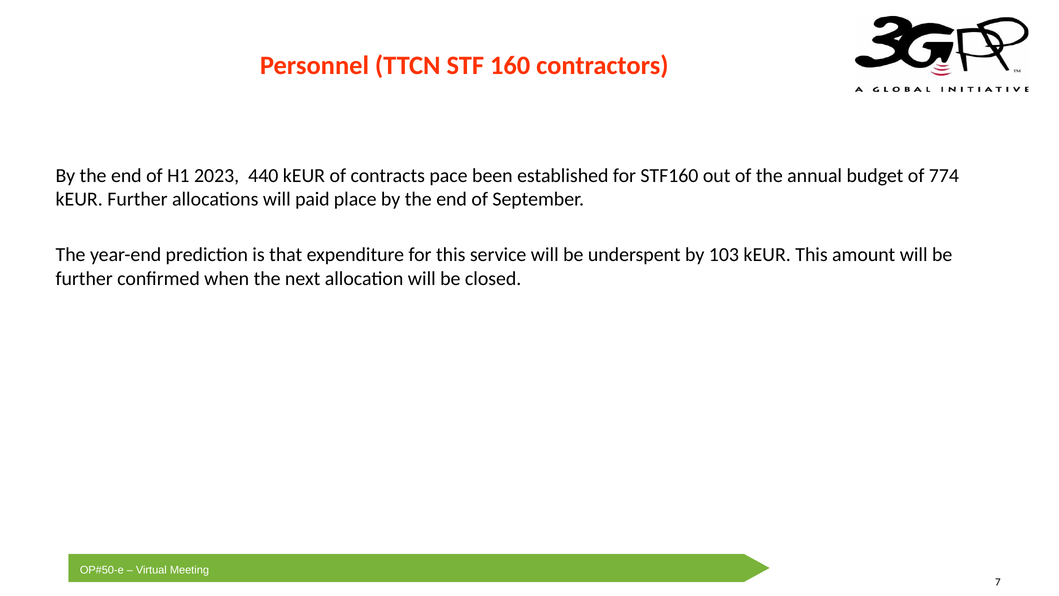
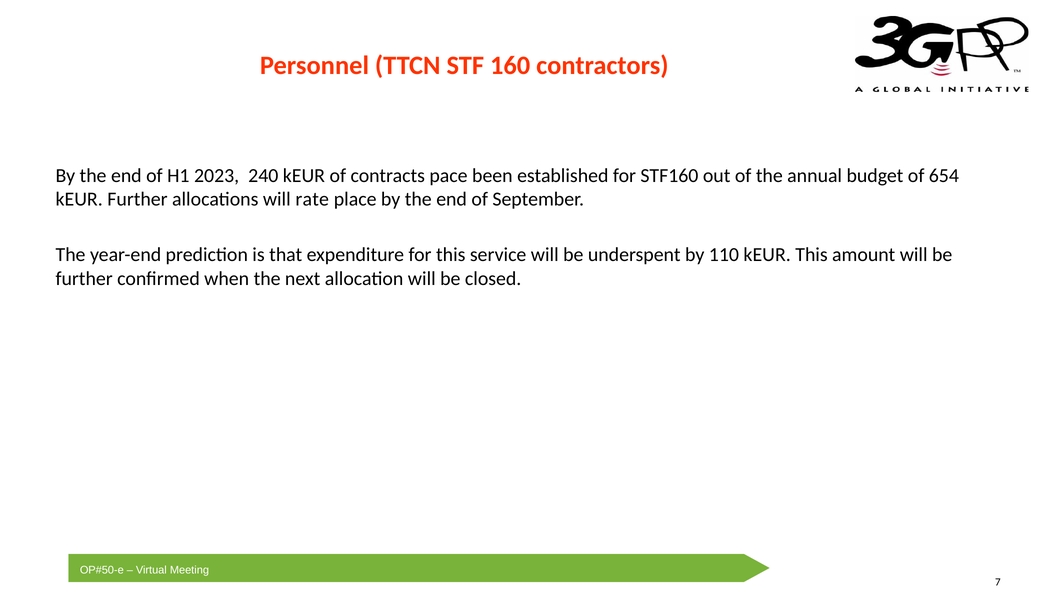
440: 440 -> 240 (263, 175)
774: 774 -> 654 (944, 175)
paid: paid -> rate (312, 199)
103: 103 -> 110 (724, 255)
